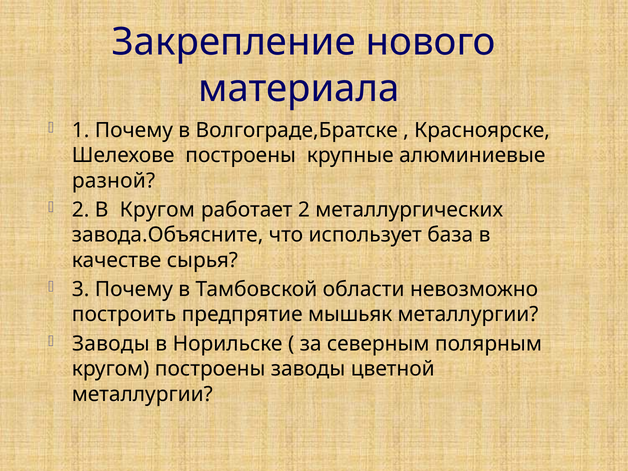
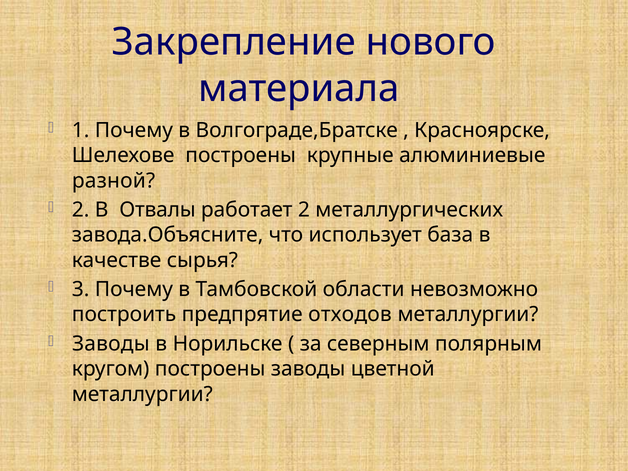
В Кругом: Кругом -> Отвалы (157, 210)
мышьяк: мышьяк -> отходов (350, 315)
